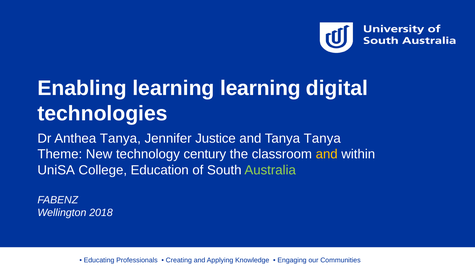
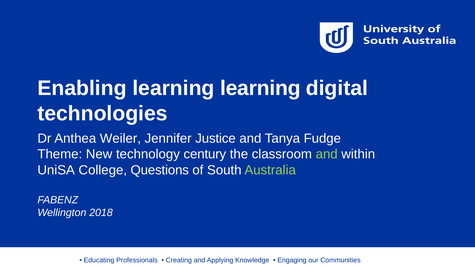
Anthea Tanya: Tanya -> Weiler (120, 139)
Tanya Tanya: Tanya -> Fudge (322, 139)
and colour: yellow -> light green (327, 154)
Education: Education -> Questions (160, 170)
